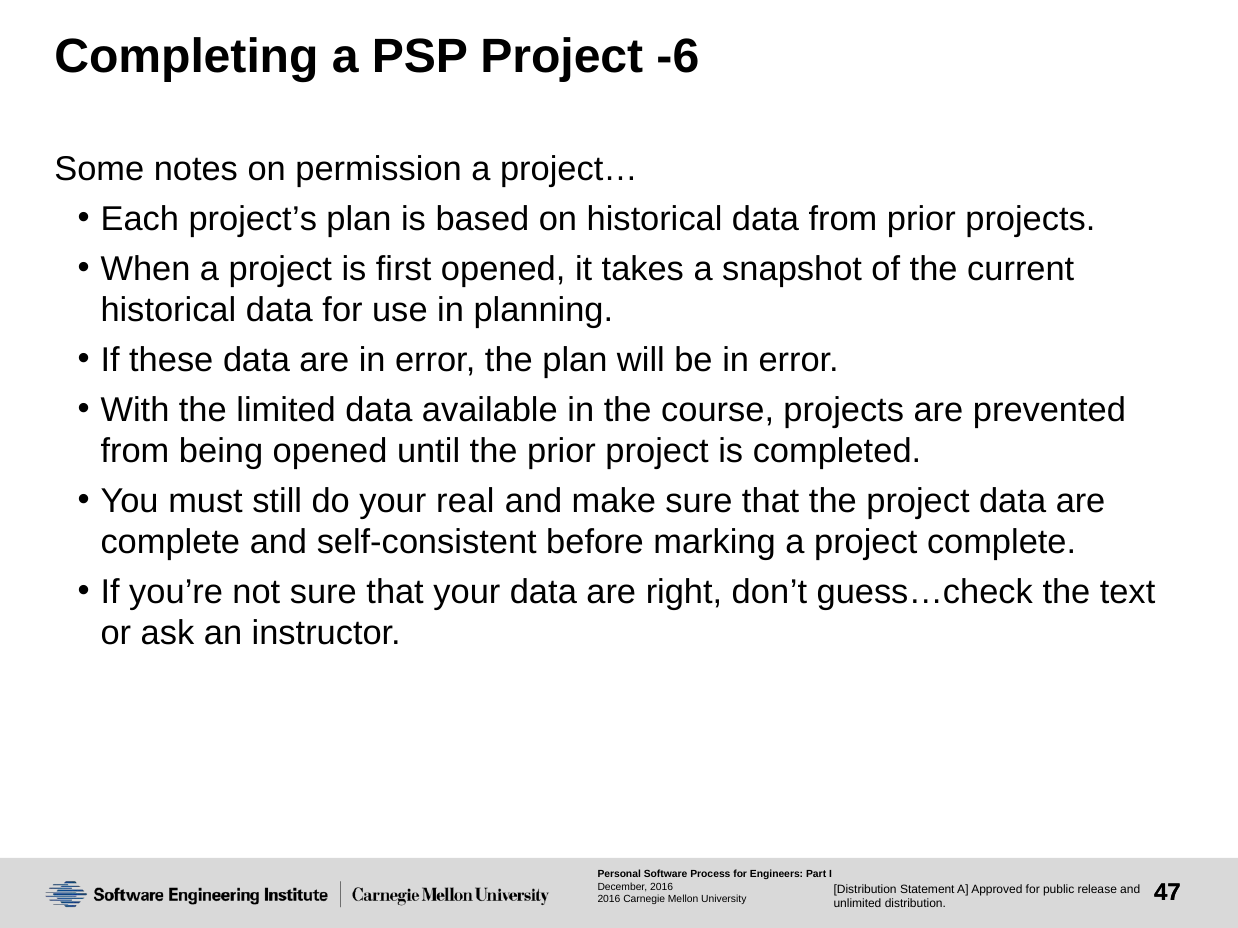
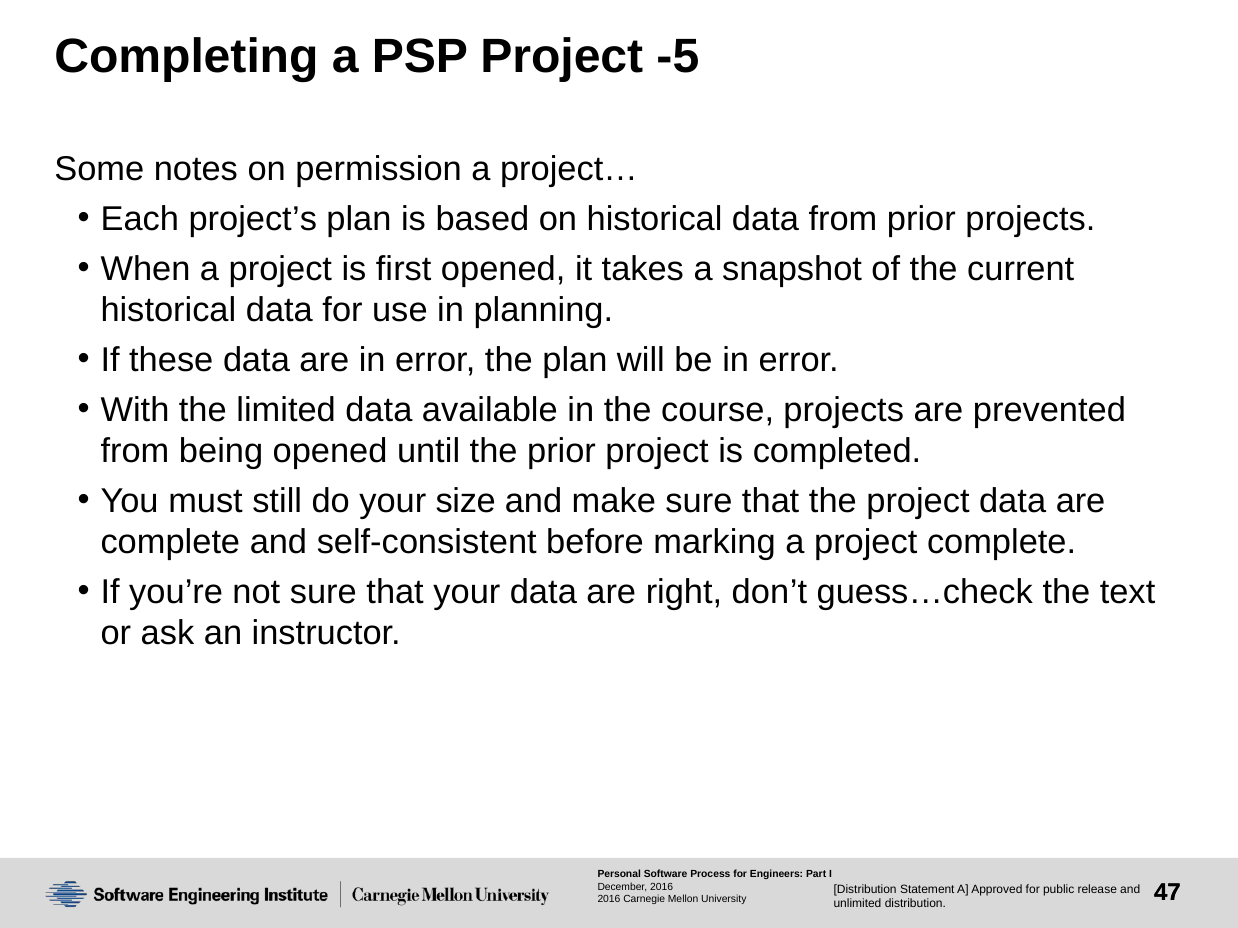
-6: -6 -> -5 (678, 57)
real: real -> size (466, 501)
